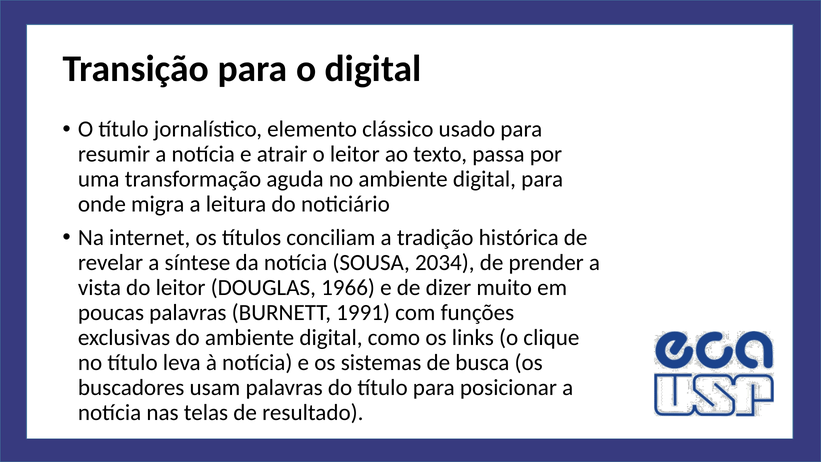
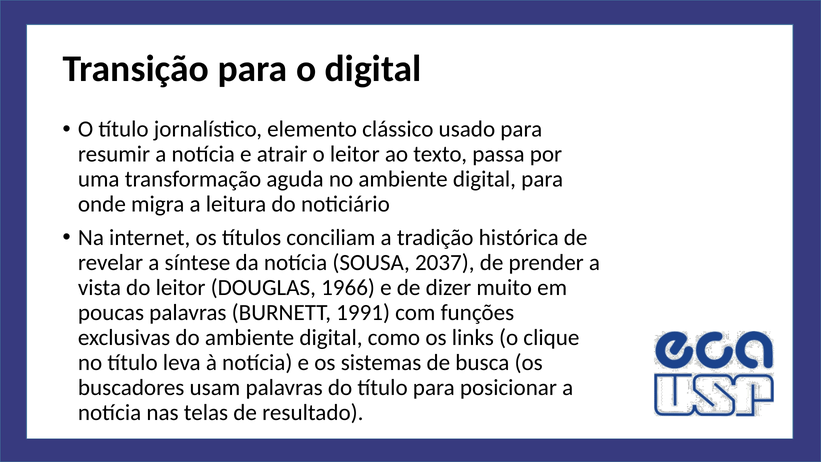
2034: 2034 -> 2037 (445, 263)
